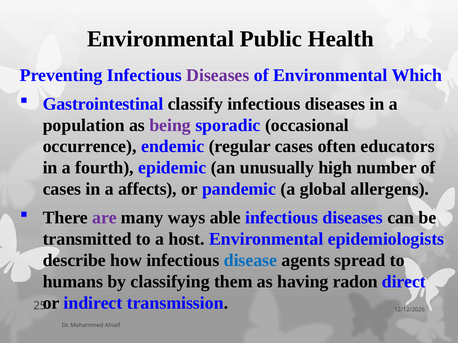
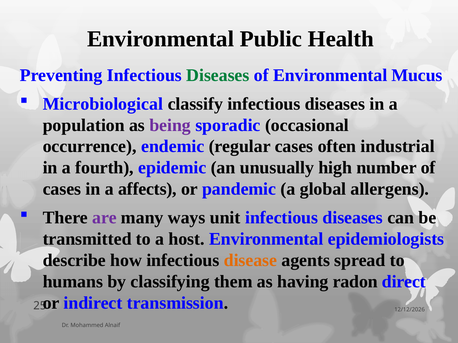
Diseases colour: purple -> green (218, 75)
Which: Which -> Mucus (417, 75)
Gastrointestinal: Gastrointestinal -> Microbiological (103, 104)
educators: educators -> industrial (398, 147)
able: able -> unit (225, 218)
disease colour: blue -> orange (250, 261)
